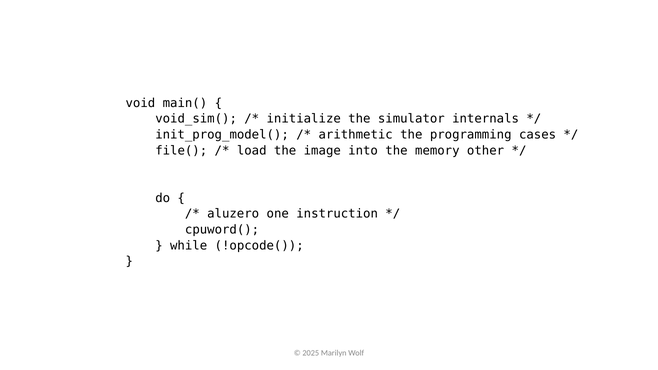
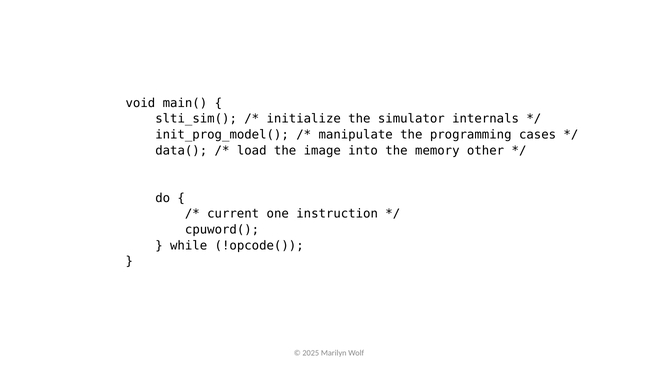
void_sim(: void_sim( -> slti_sim( (196, 119)
arithmetic: arithmetic -> manipulate (356, 135)
file(: file( -> data( (181, 151)
aluzero: aluzero -> current (233, 214)
